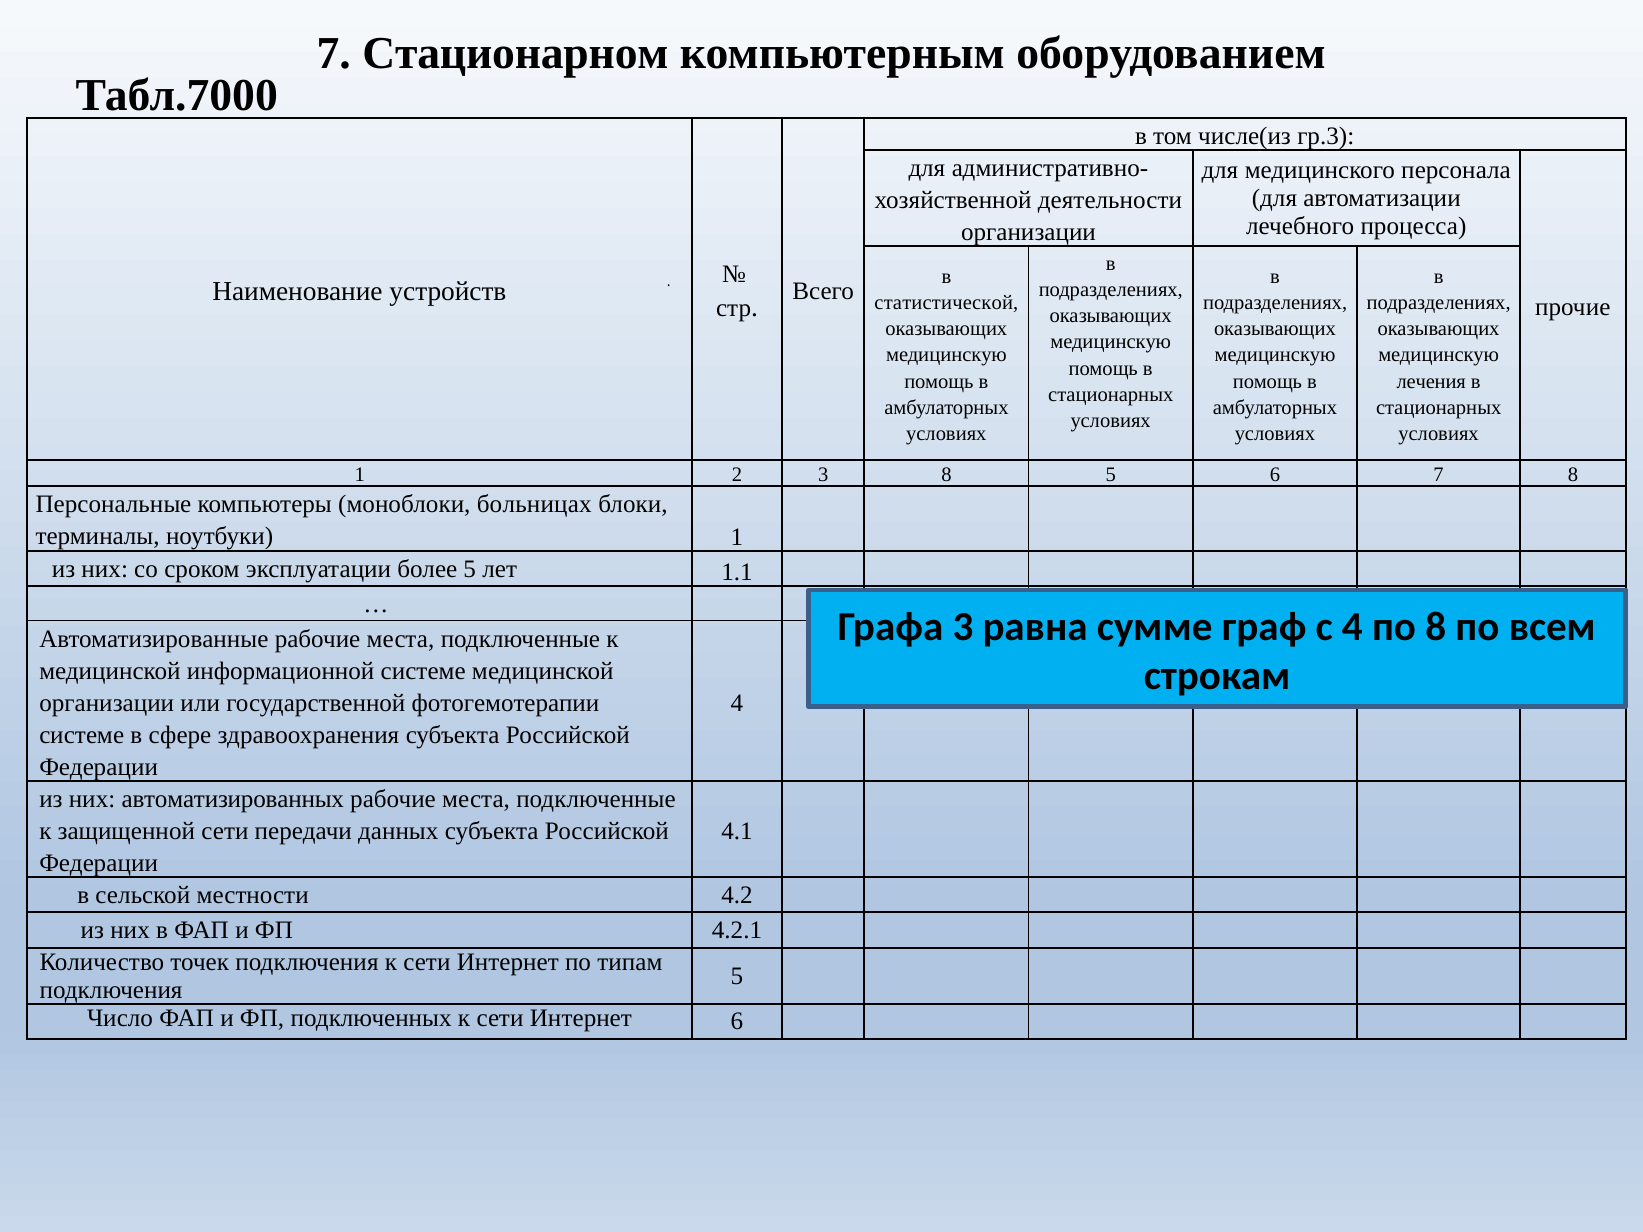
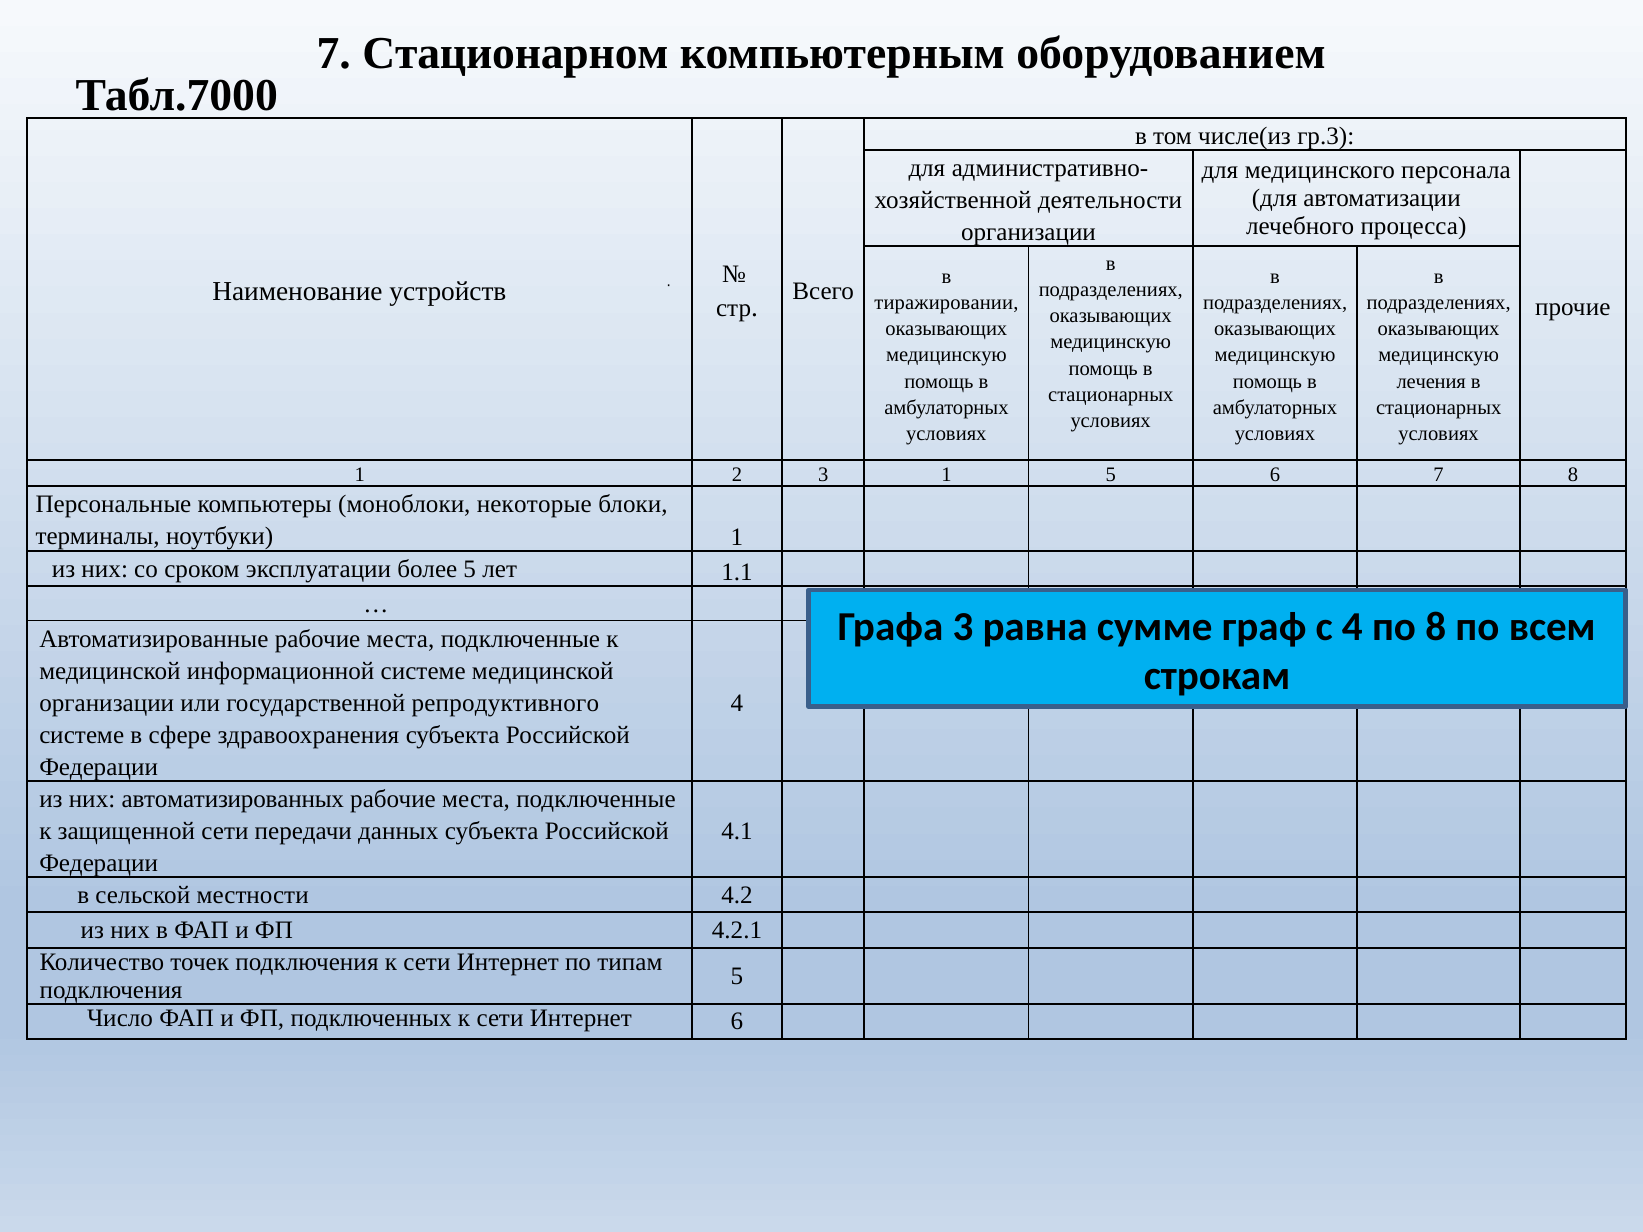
статистической: статистической -> тиражировании (946, 303)
3 8: 8 -> 1 (946, 475)
больницах: больницах -> некоторые (534, 505)
фотогемотерапии: фотогемотерапии -> репродуктивного (505, 703)
